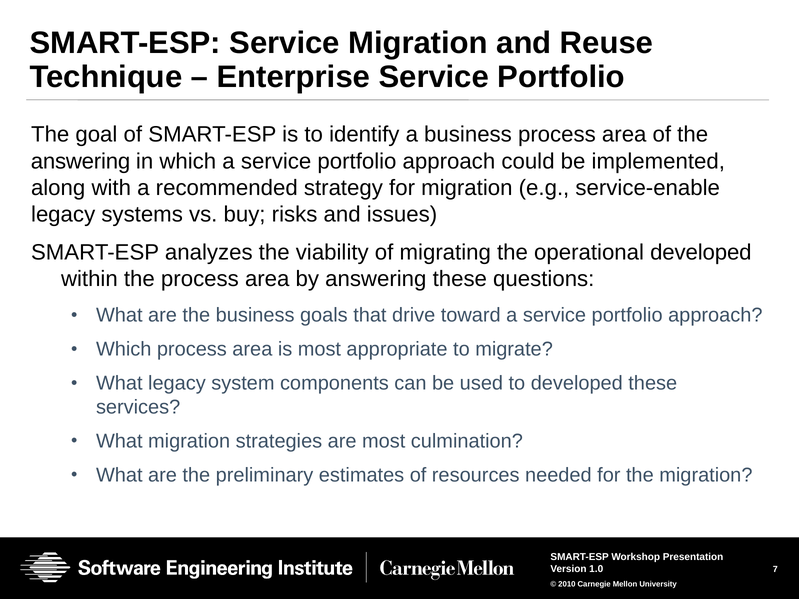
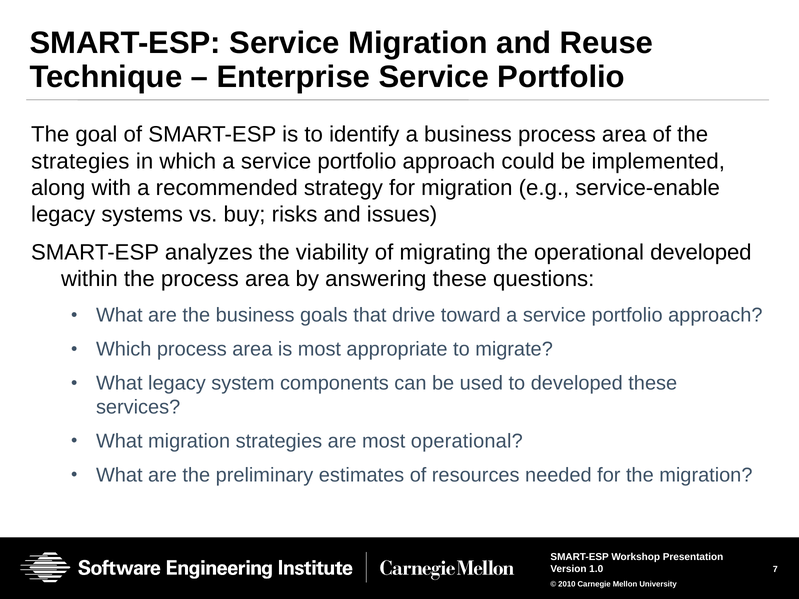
answering: answering -> strategies (80, 161)
most culmination: culmination -> operational (467, 441)
